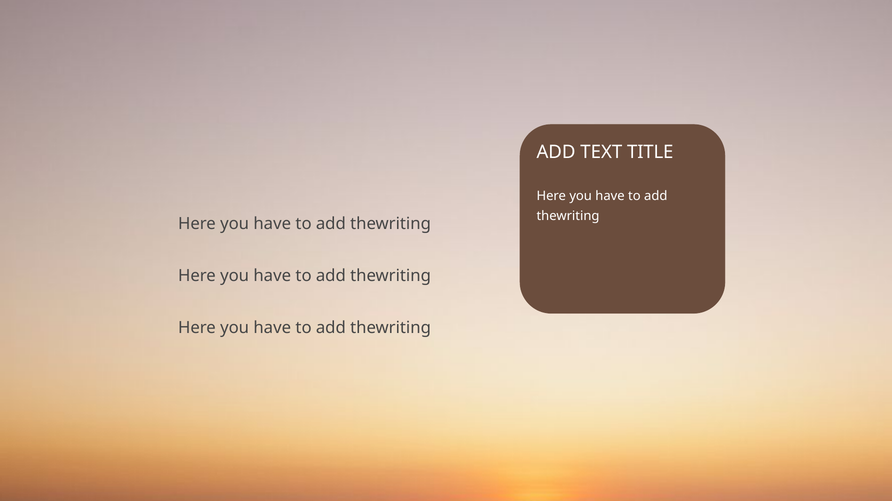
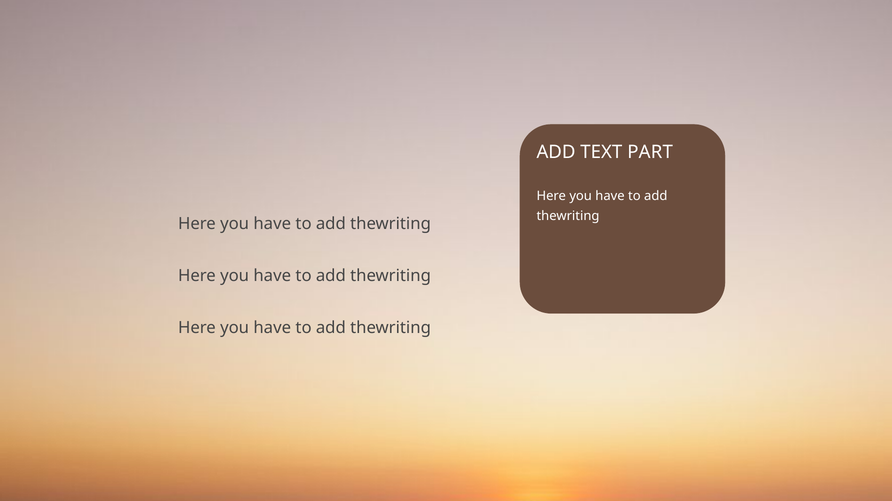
TITLE: TITLE -> PART (650, 153)
